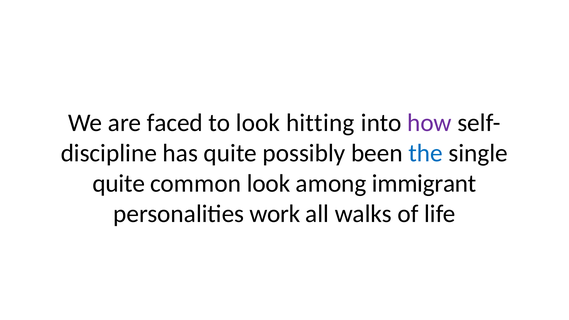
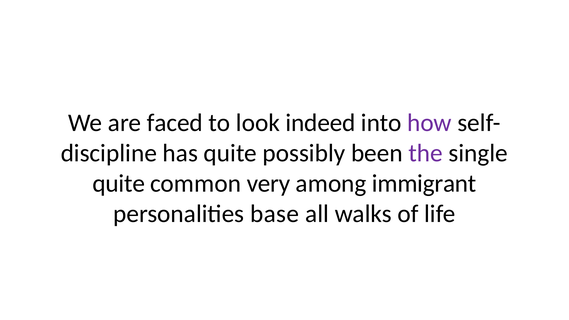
hitting: hitting -> indeed (320, 123)
the colour: blue -> purple (426, 153)
common look: look -> very (268, 184)
work: work -> base (275, 214)
